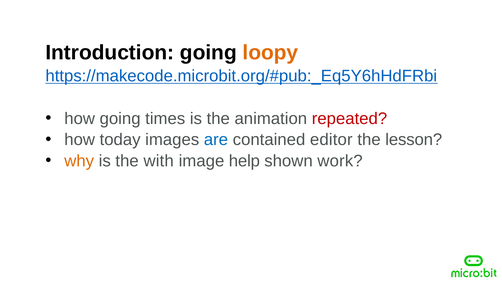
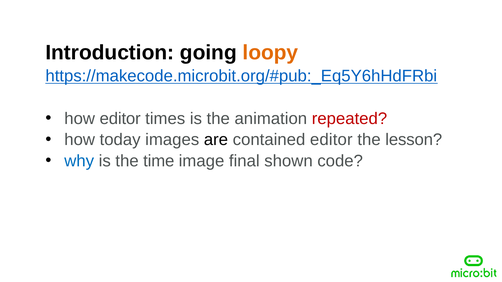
how going: going -> editor (120, 119)
are colour: blue -> black (216, 140)
why colour: orange -> blue (79, 161)
with: with -> time (159, 161)
help: help -> final (244, 161)
work: work -> code (340, 161)
